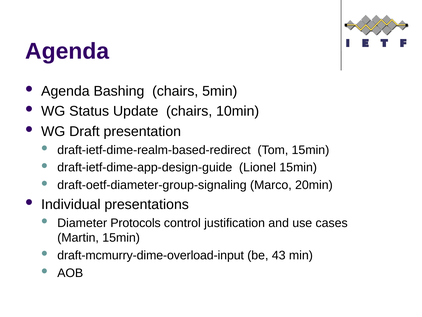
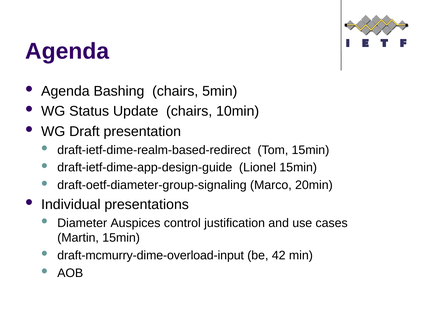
Protocols: Protocols -> Auspices (136, 223)
43: 43 -> 42 (279, 255)
